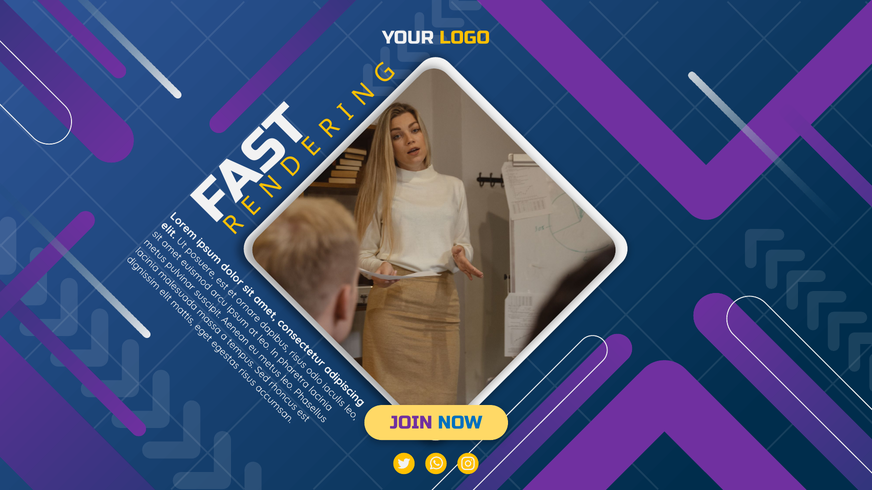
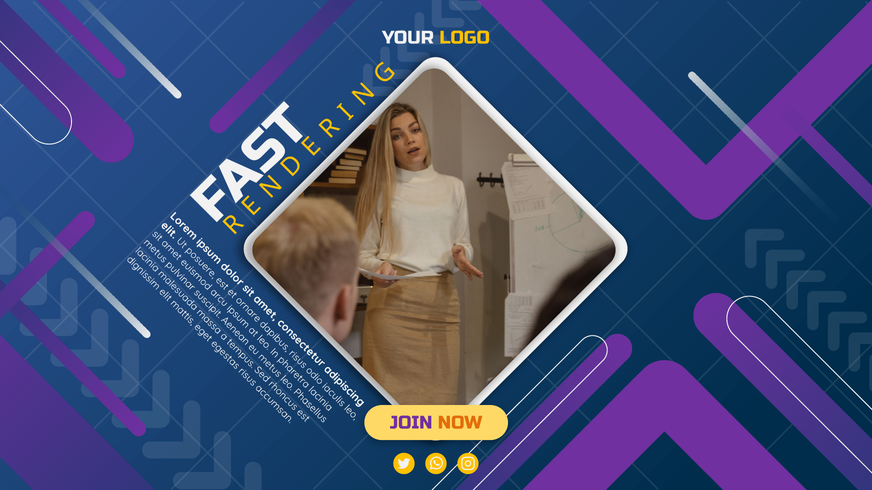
NOW colour: blue -> orange (460, 423)
